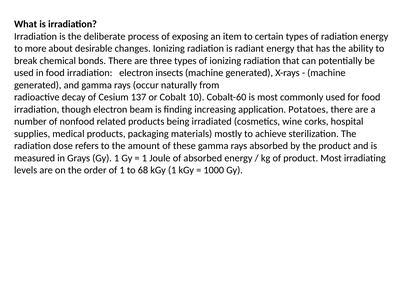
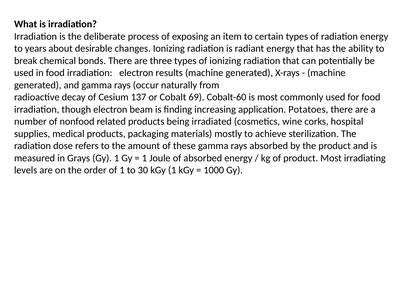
more: more -> years (36, 49)
insects: insects -> results (169, 73)
10: 10 -> 69 (196, 97)
68: 68 -> 30 (143, 170)
